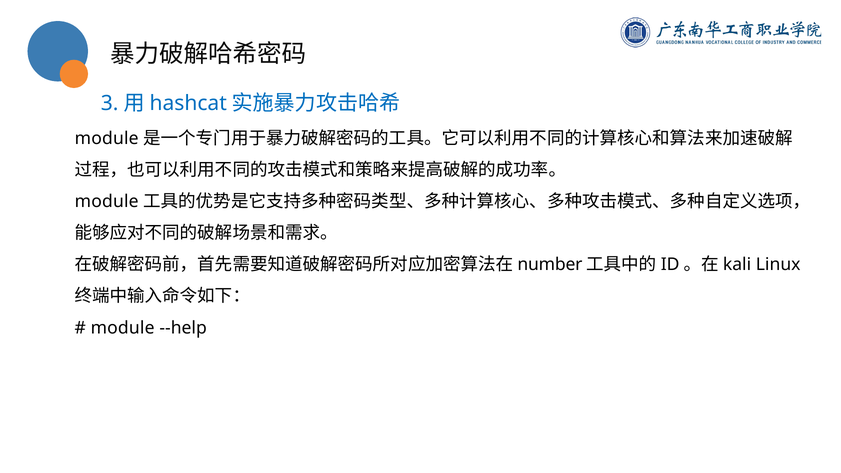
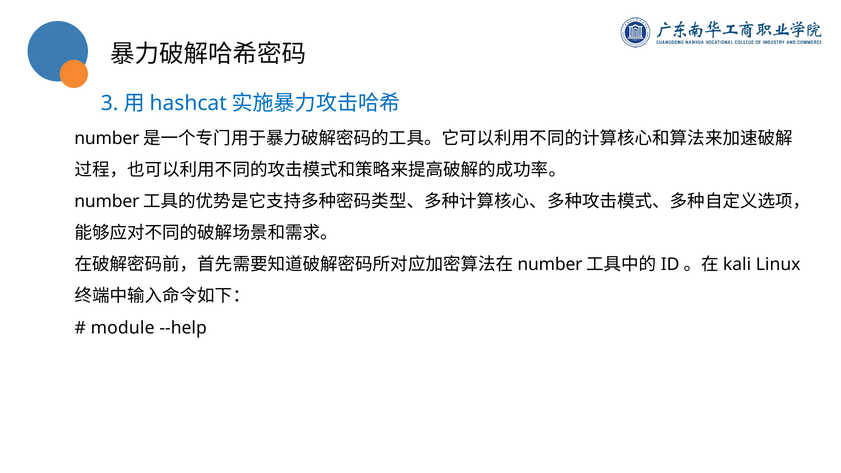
module: module -> number (107, 139)
module: module -> number (107, 202)
